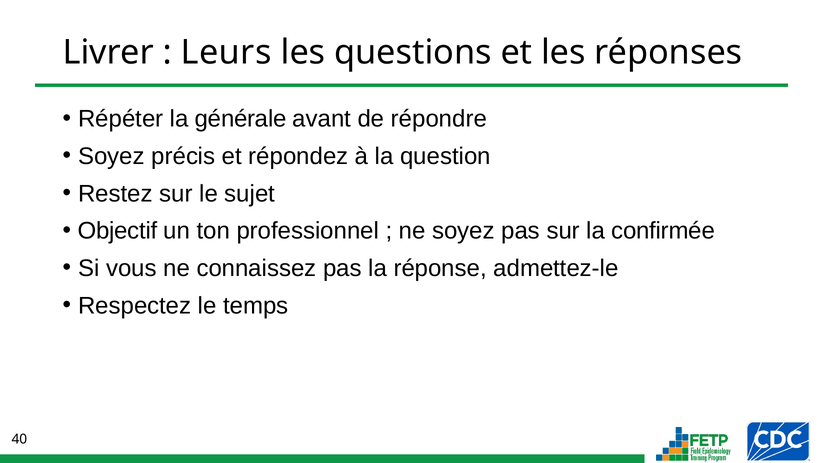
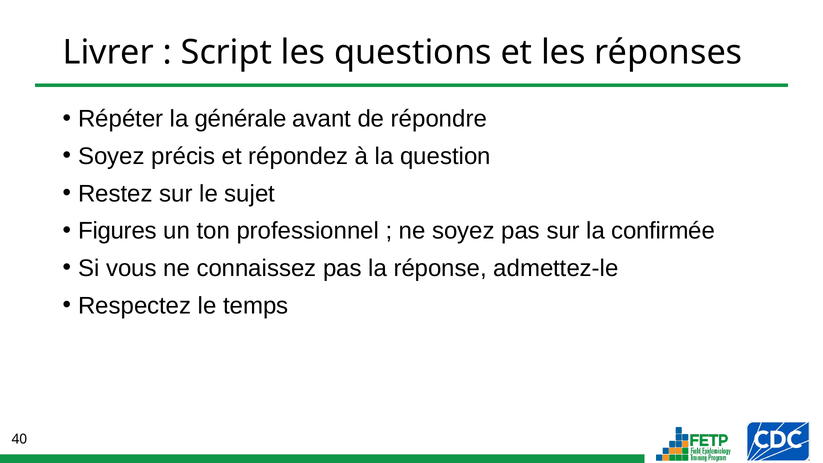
Leurs: Leurs -> Script (226, 52)
Objectif: Objectif -> Figures (118, 231)
